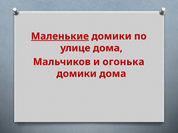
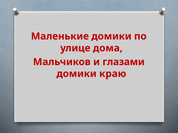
Маленькие underline: present -> none (60, 36)
огонька: огонька -> глазами (124, 62)
домики дома: дома -> краю (113, 74)
